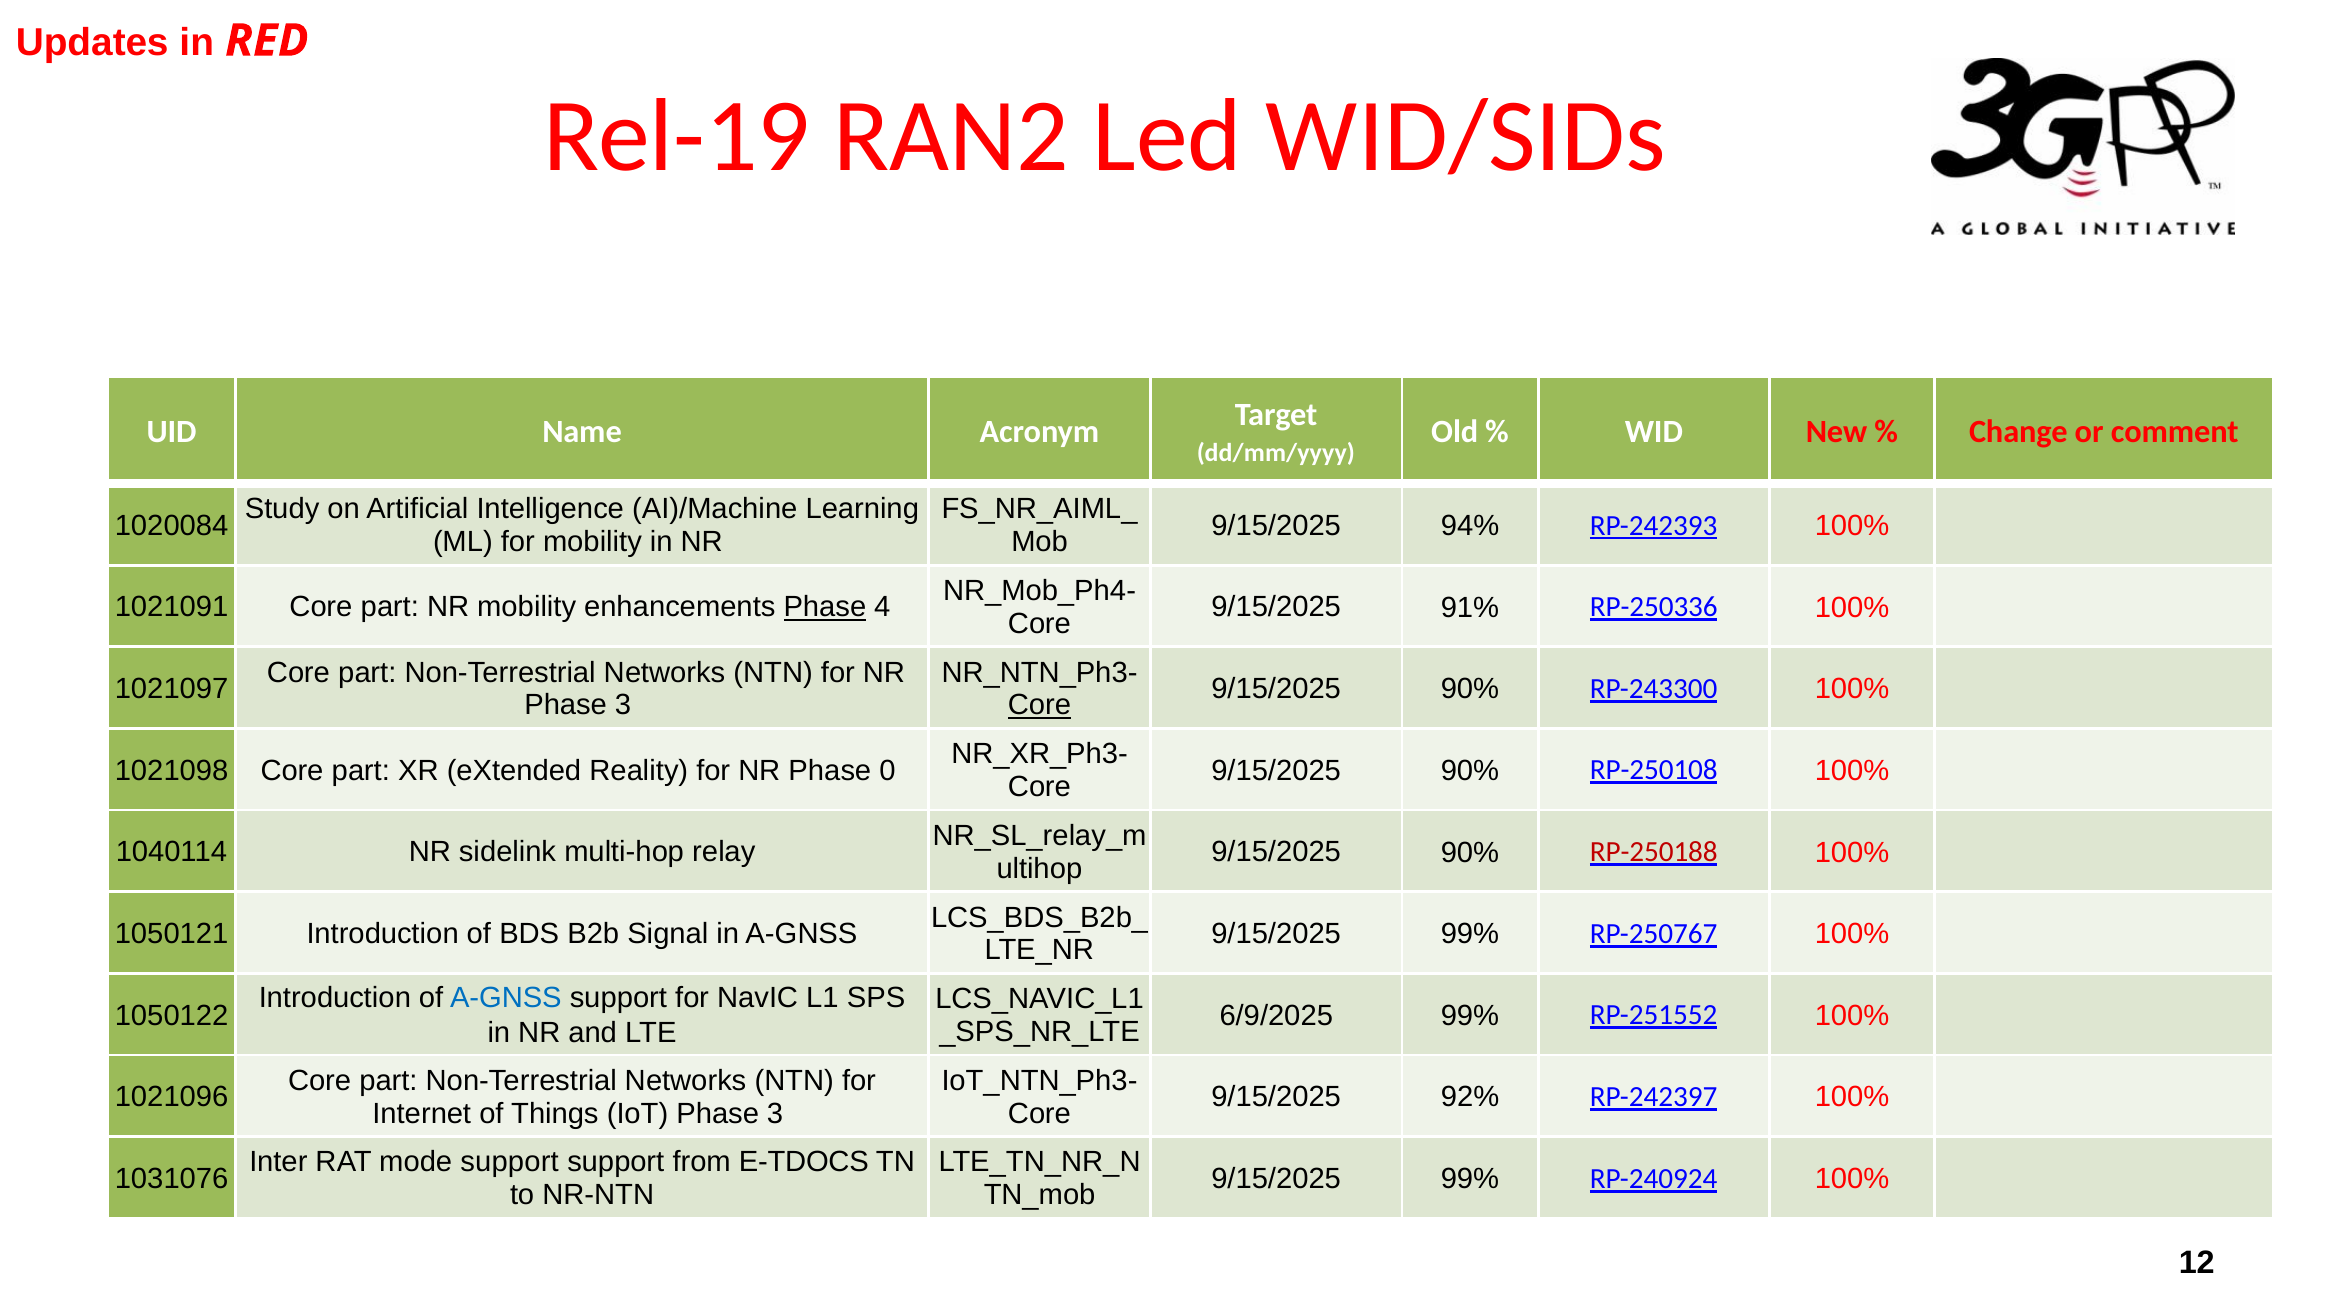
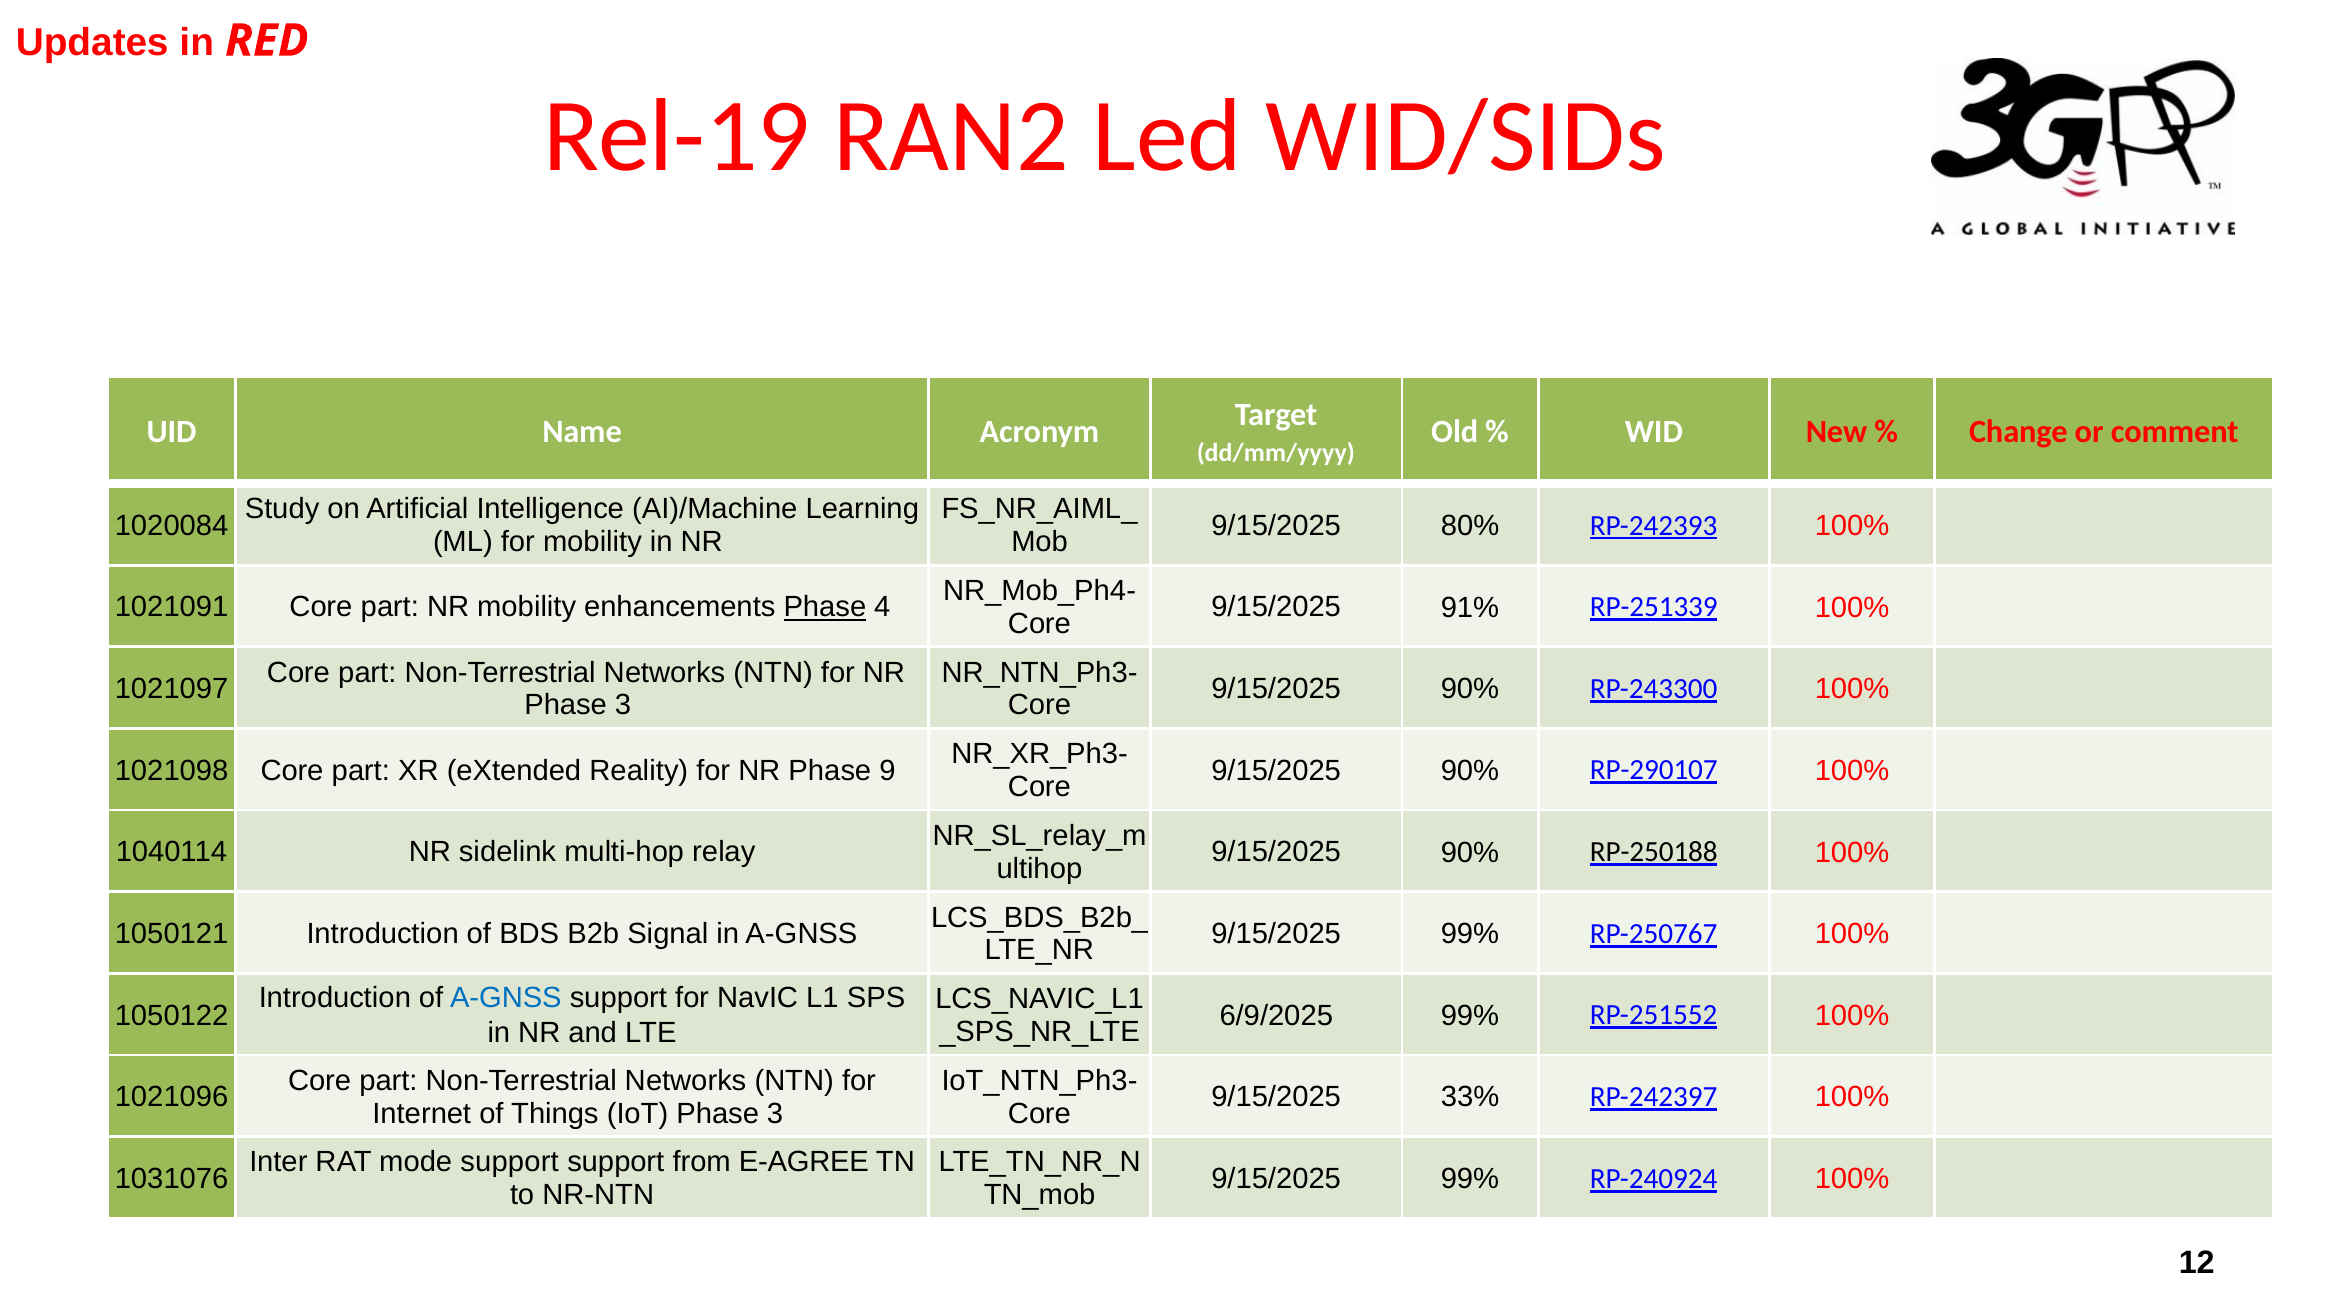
94%: 94% -> 80% (1470, 526)
RP-250336: RP-250336 -> RP-251339 (1654, 607)
Core underline: present -> none (1039, 705)
0: 0 -> 9 (887, 770)
RP-250108: RP-250108 -> RP-290107 (1654, 770)
RP-250188 colour: red -> black (1654, 852)
92%: 92% -> 33% (1470, 1097)
E-TDOCS: E-TDOCS -> E-AGREE (804, 1162)
